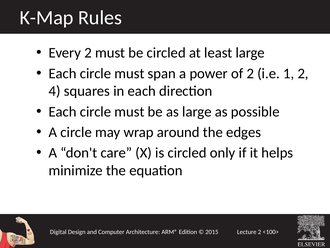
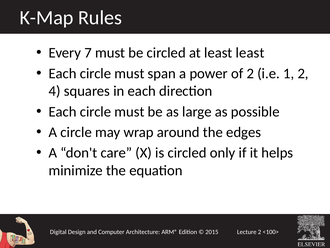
Every 2: 2 -> 7 (88, 53)
least large: large -> least (250, 53)
